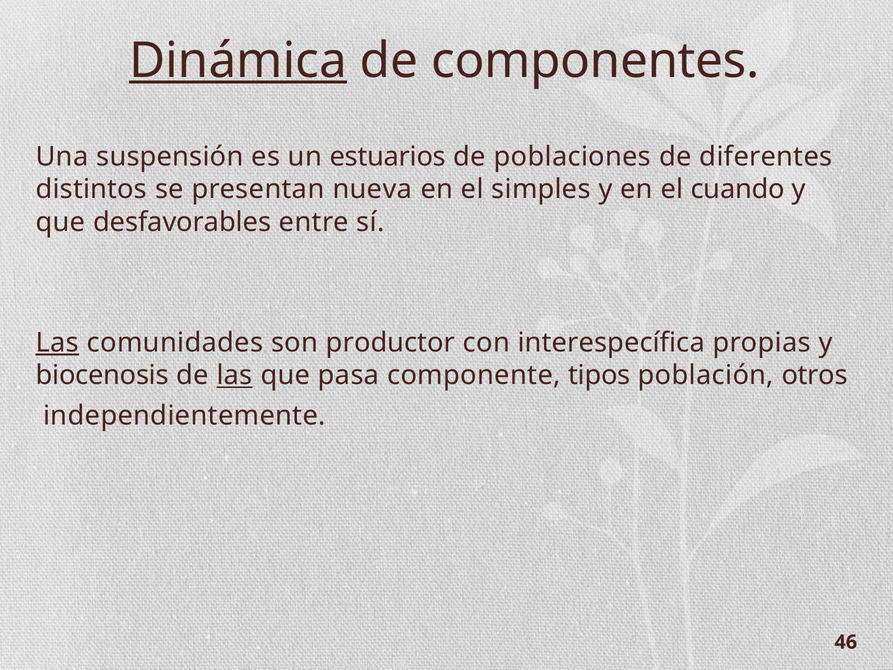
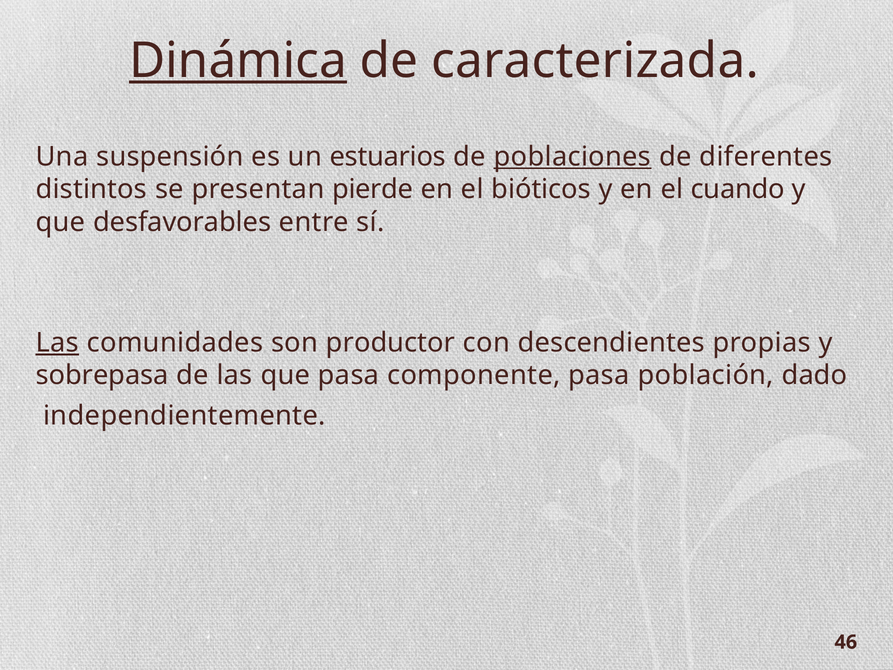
componentes: componentes -> caracterizada (595, 61)
poblaciones underline: none -> present (572, 157)
nueva: nueva -> pierde (373, 189)
simples: simples -> bióticos (541, 189)
interespecífica: interespecífica -> descendientes (611, 343)
biocenosis: biocenosis -> sobrepasa (102, 375)
las underline: present -> none (234, 375)
componente tipos: tipos -> pasa (599, 375)
otros: otros -> dado (815, 375)
